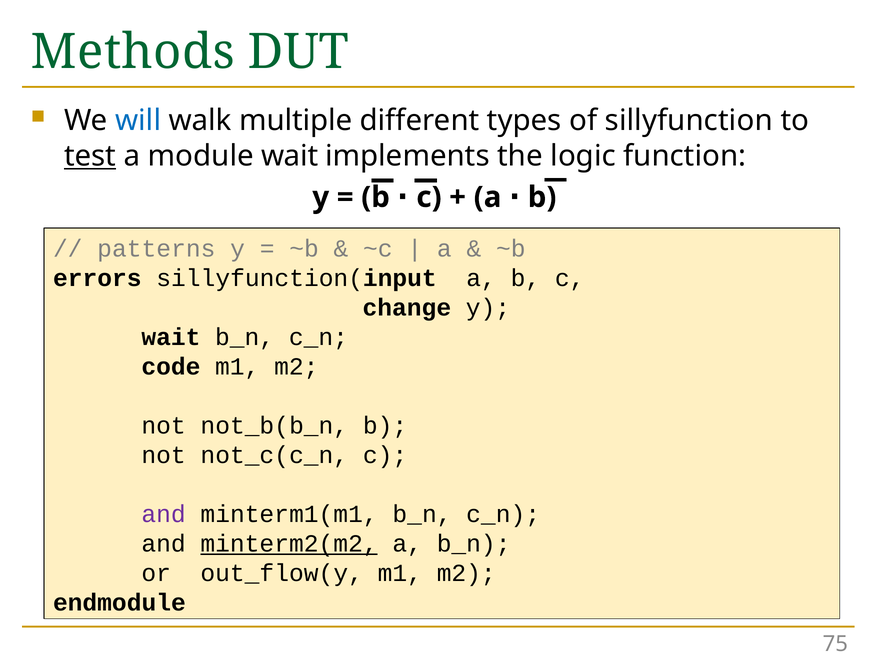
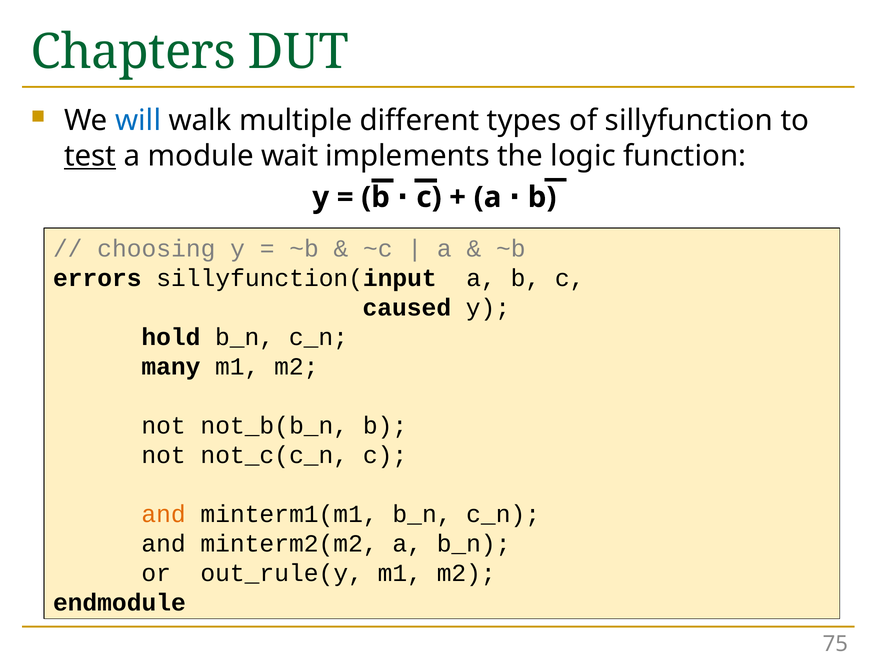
Methods: Methods -> Chapters (133, 52)
patterns: patterns -> choosing (156, 249)
change: change -> caused (407, 308)
wait: wait -> hold (171, 337)
code: code -> many (171, 367)
and colour: purple -> orange (164, 514)
minterm2(m2 underline: present -> none (289, 544)
out_flow(y: out_flow(y -> out_rule(y (282, 573)
